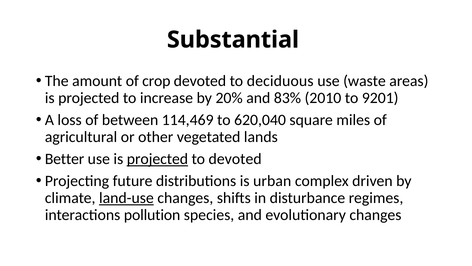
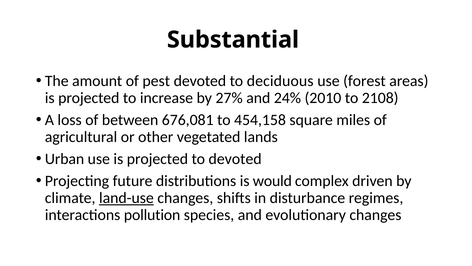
crop: crop -> pest (156, 81)
waste: waste -> forest (364, 81)
20%: 20% -> 27% (229, 98)
83%: 83% -> 24% (287, 98)
9201: 9201 -> 2108 (380, 98)
114,469: 114,469 -> 676,081 (188, 120)
620,040: 620,040 -> 454,158 (260, 120)
Better: Better -> Urban (65, 159)
projected underline: present -> none (157, 159)
urban: urban -> would (272, 181)
